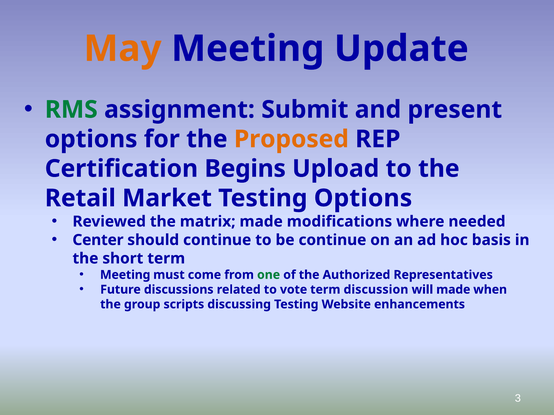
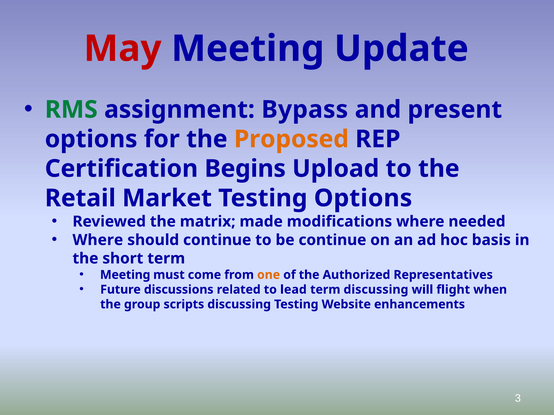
May colour: orange -> red (123, 49)
Submit: Submit -> Bypass (305, 110)
Center: Center -> Where (98, 240)
one colour: green -> orange (269, 275)
vote: vote -> lead (293, 290)
term discussion: discussion -> discussing (376, 290)
will made: made -> flight (453, 290)
